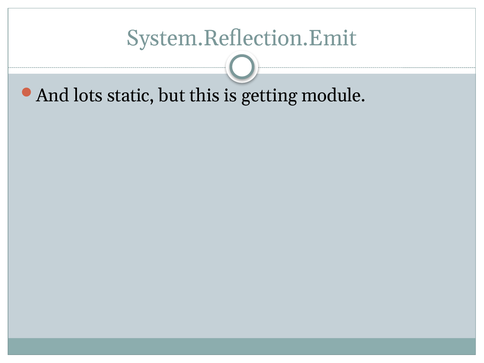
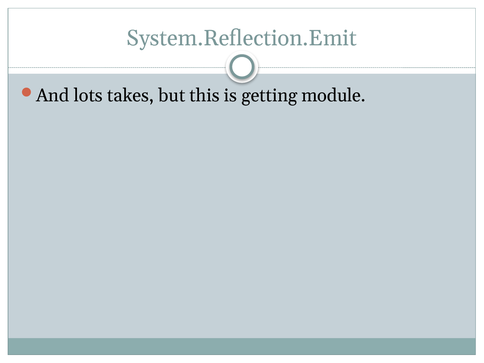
static: static -> takes (131, 95)
